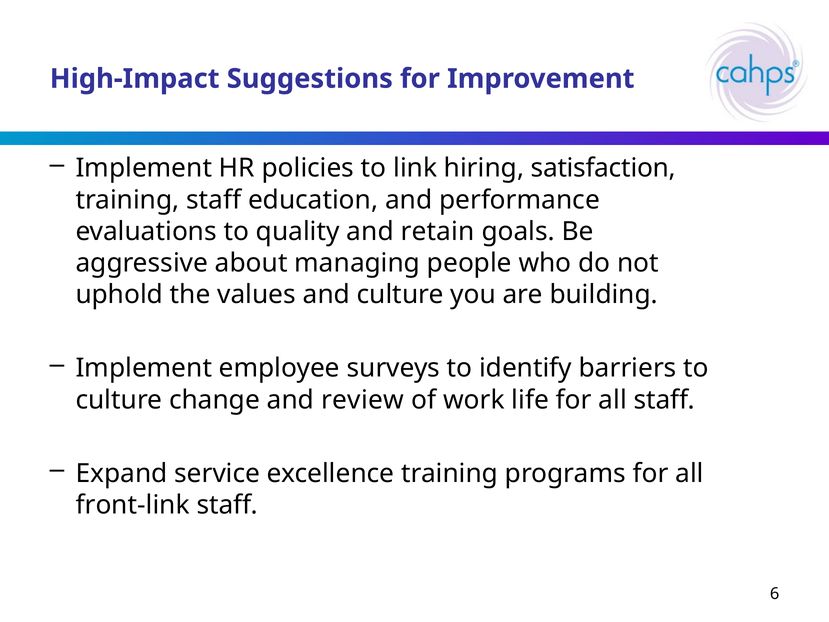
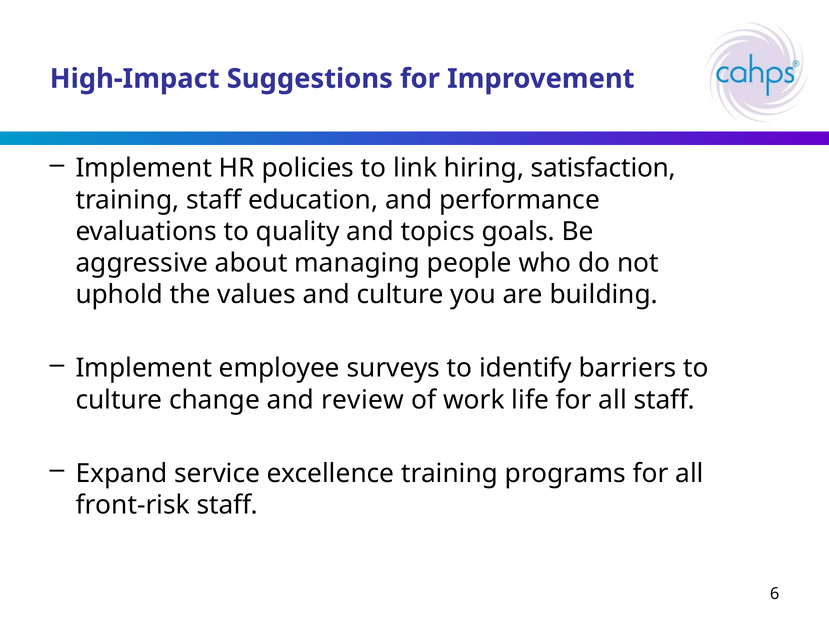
retain: retain -> topics (438, 231)
front-link: front-link -> front-risk (133, 505)
